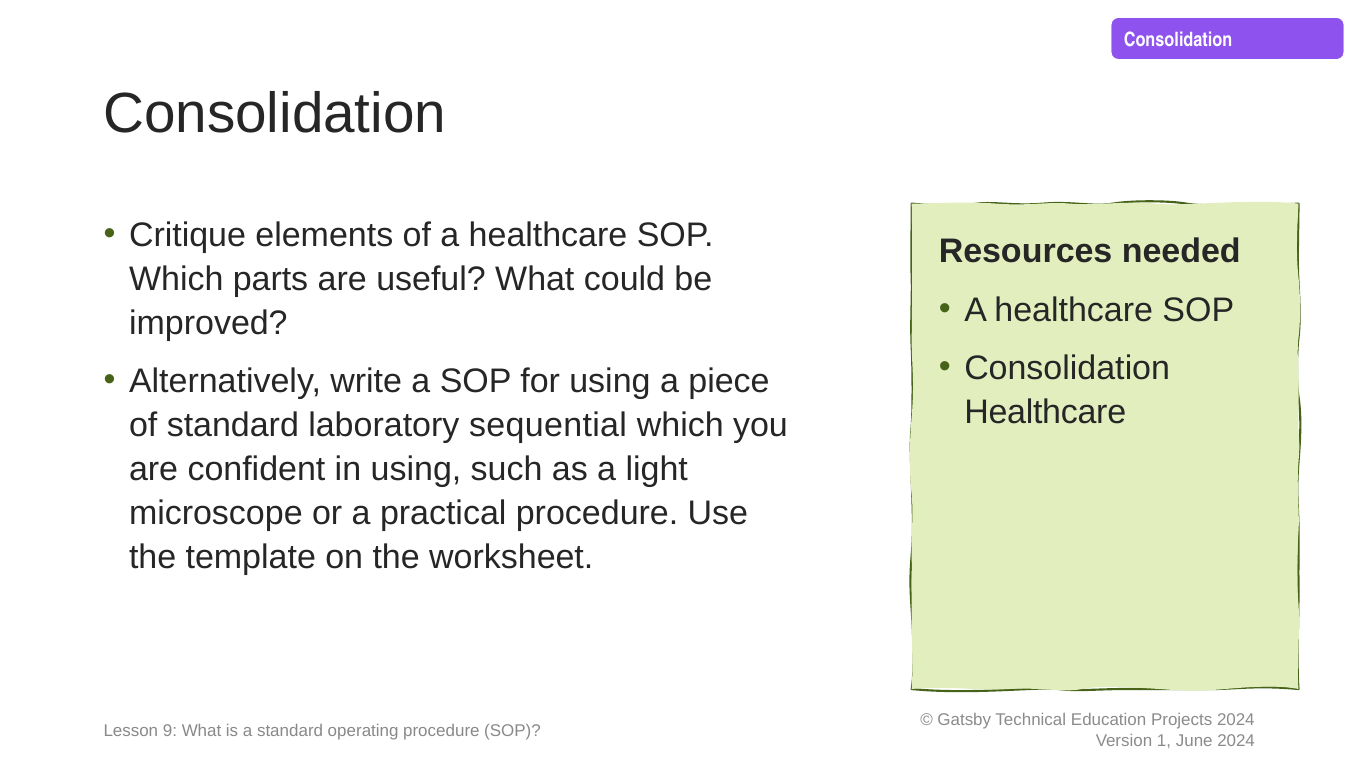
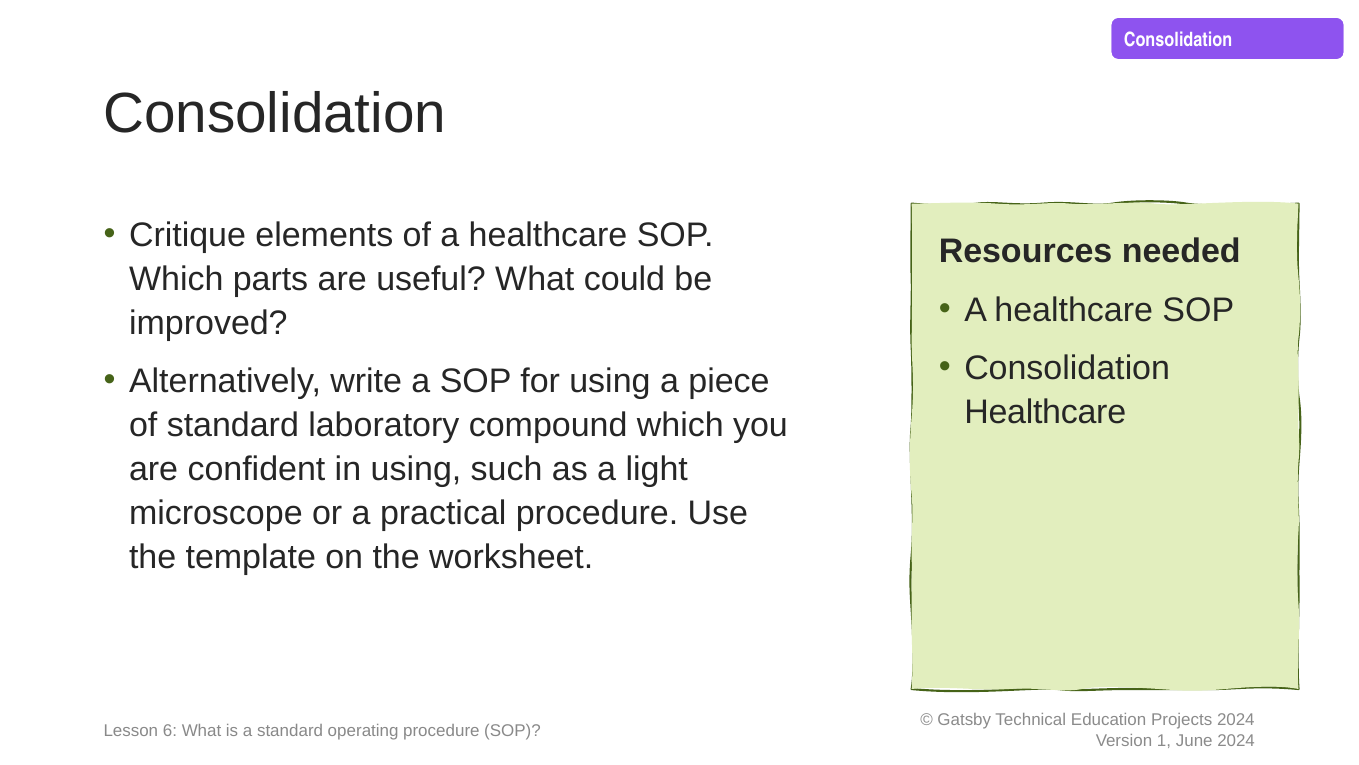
sequential: sequential -> compound (548, 425)
9: 9 -> 6 (170, 731)
